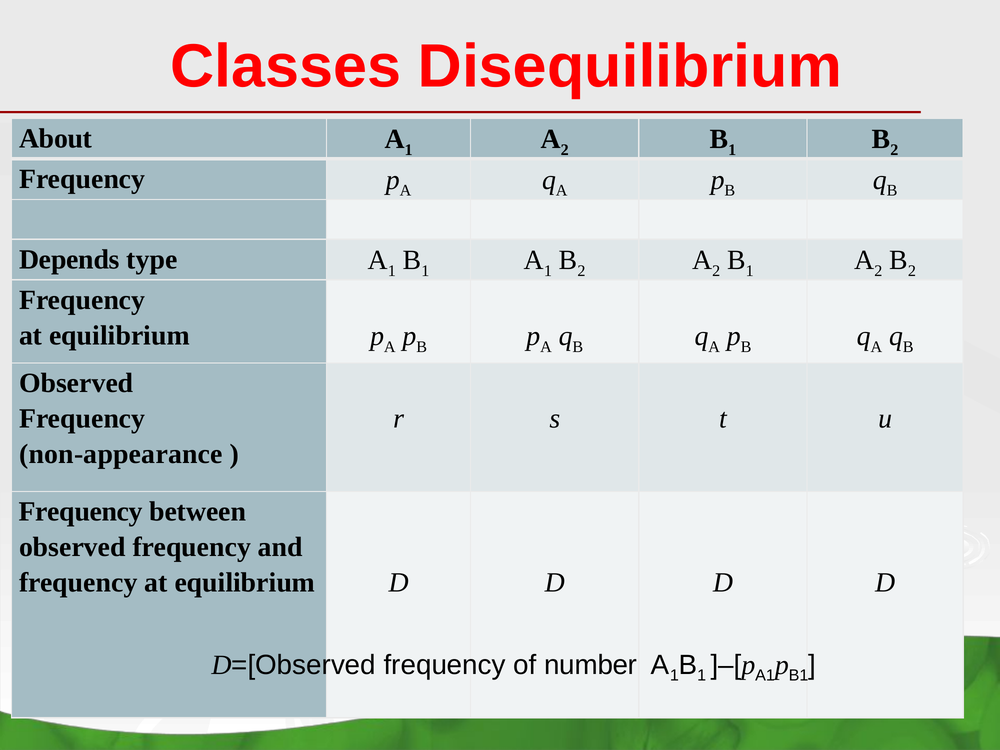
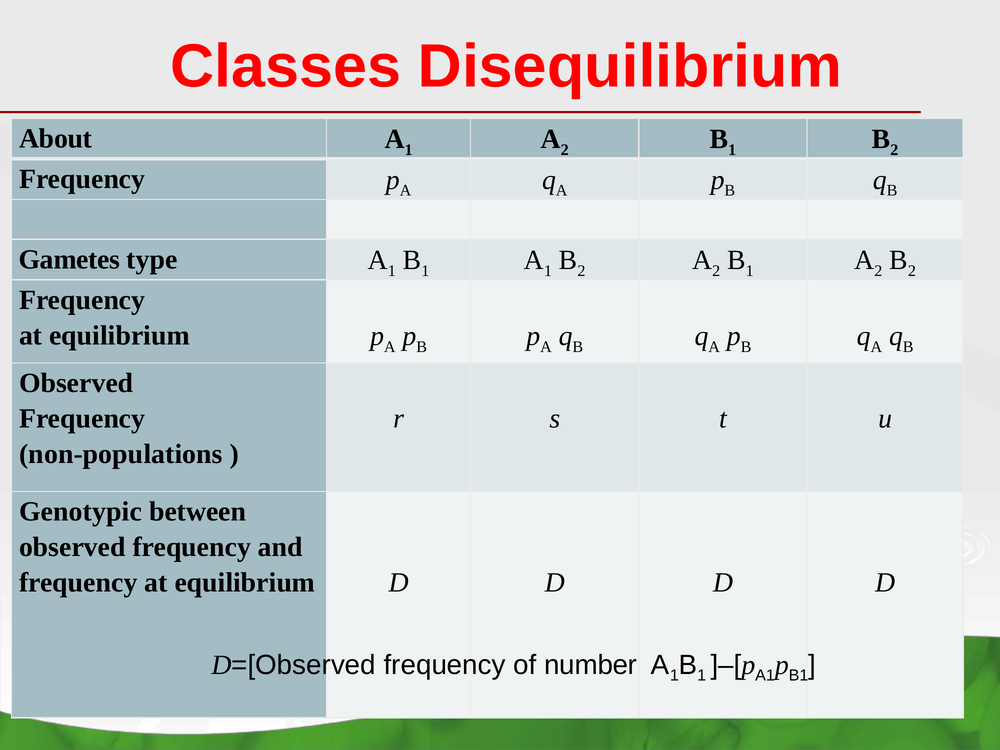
Depends: Depends -> Gametes (69, 260)
non-appearance: non-appearance -> non-populations (121, 454)
Frequency: Frequency -> Genotypic (81, 512)
